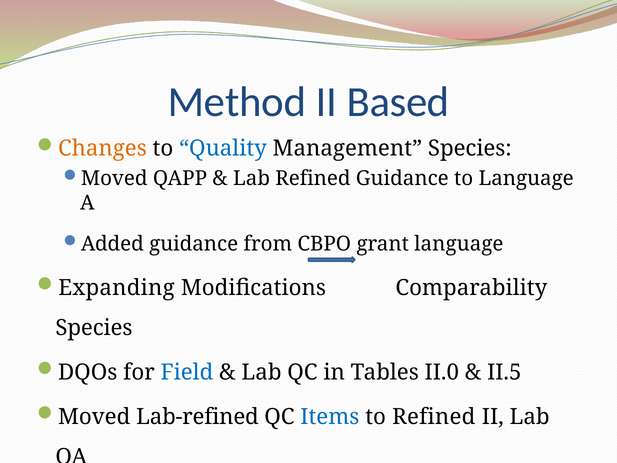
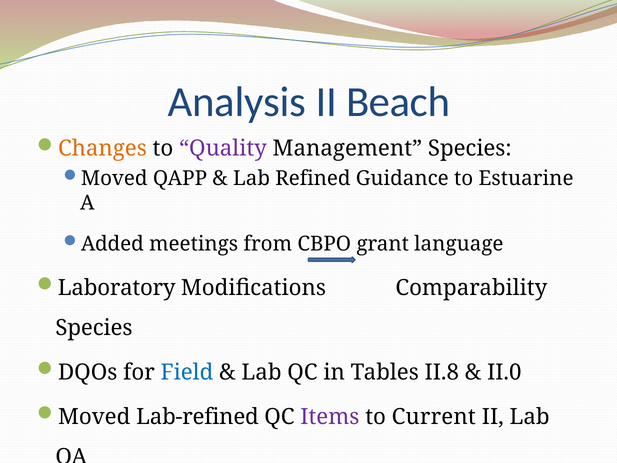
Method: Method -> Analysis (237, 102)
Based: Based -> Beach (398, 102)
Quality colour: blue -> purple (223, 149)
to Language: Language -> Estuarine (526, 178)
Added guidance: guidance -> meetings (194, 244)
Expanding: Expanding -> Laboratory (117, 288)
II.0: II.0 -> II.8 (442, 372)
II.5: II.5 -> II.0 (504, 372)
Items colour: blue -> purple (330, 417)
to Refined: Refined -> Current (434, 417)
